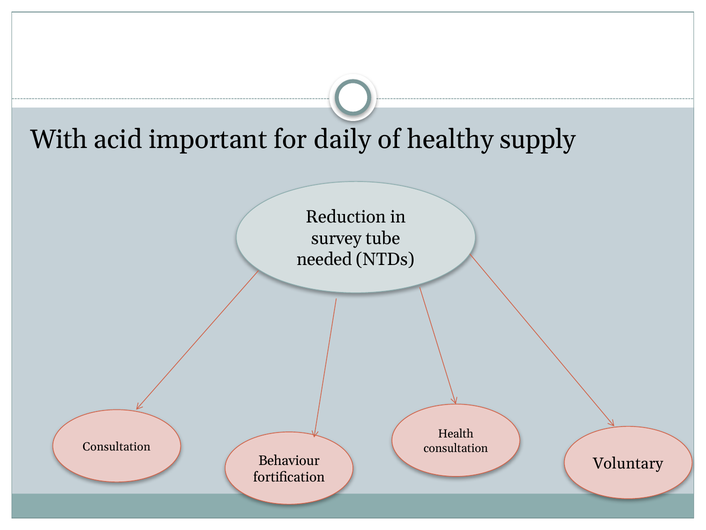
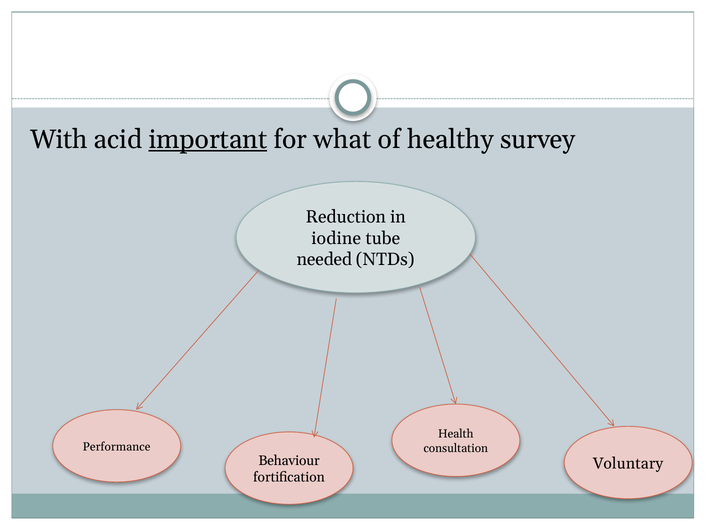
important underline: none -> present (208, 139)
daily: daily -> what (343, 139)
supply: supply -> survey (538, 139)
survey: survey -> iodine (336, 238)
Consultation: Consultation -> Performance (117, 446)
